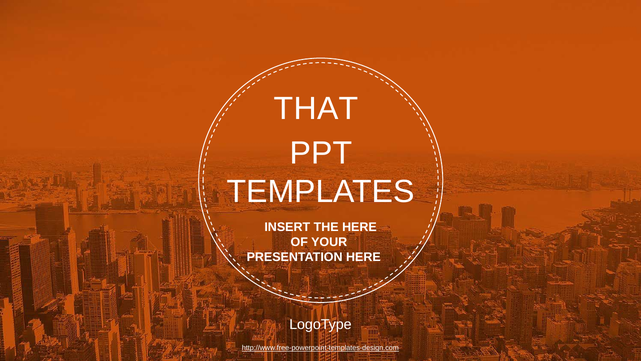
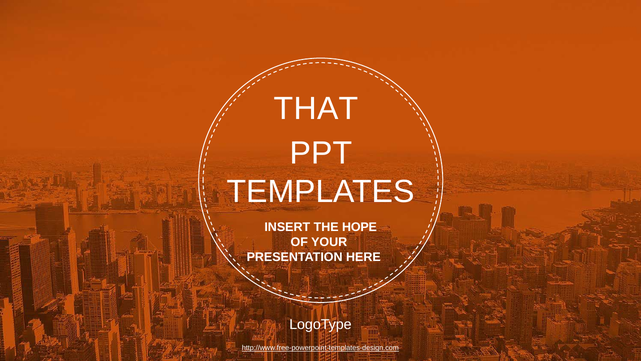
THE HERE: HERE -> HOPE (359, 227)
